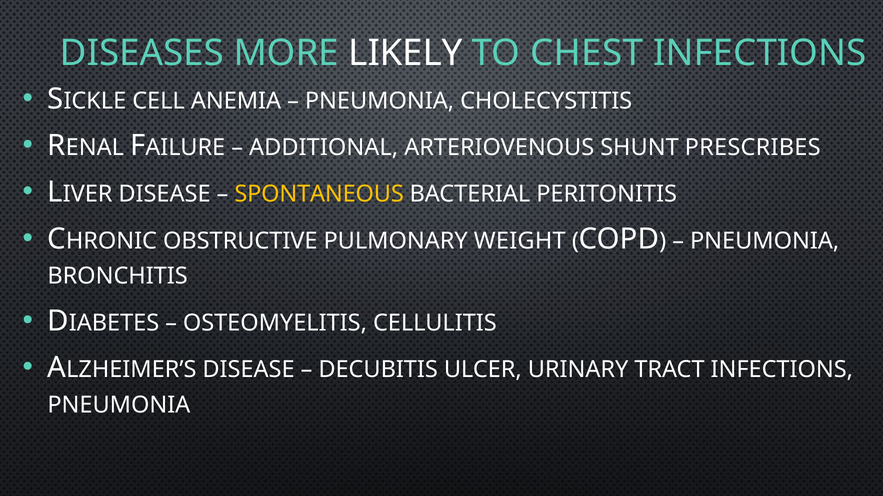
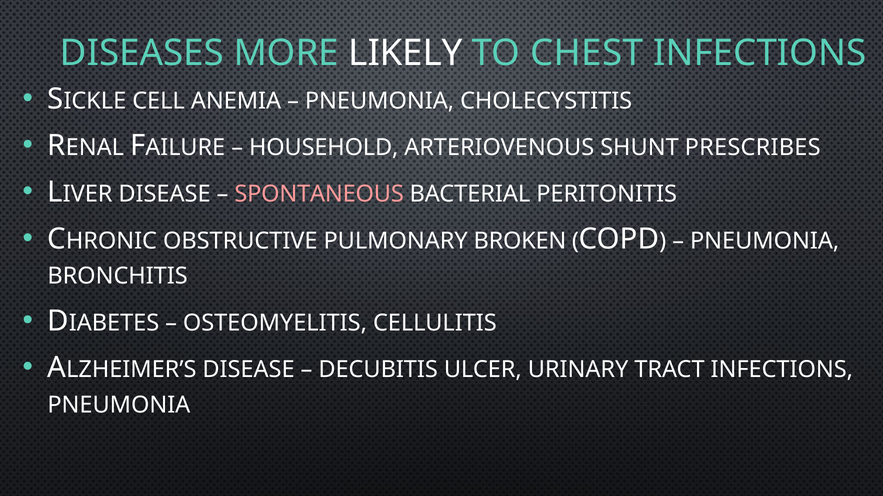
ADDITIONAL: ADDITIONAL -> HOUSEHOLD (324, 148)
SPONTANEOUS colour: yellow -> pink (319, 194)
WEIGHT: WEIGHT -> BROKEN (520, 241)
